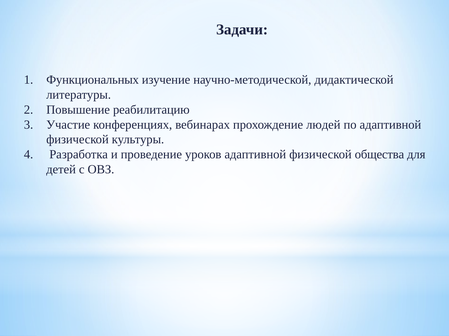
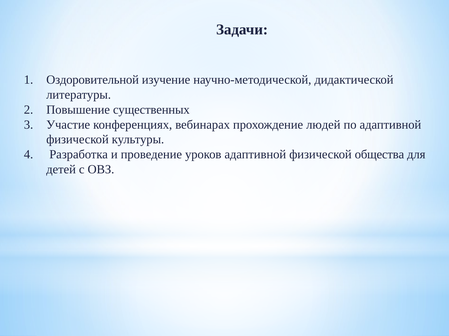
Функциональных: Функциональных -> Оздоровительной (93, 80)
реабилитацию: реабилитацию -> существенных (151, 110)
